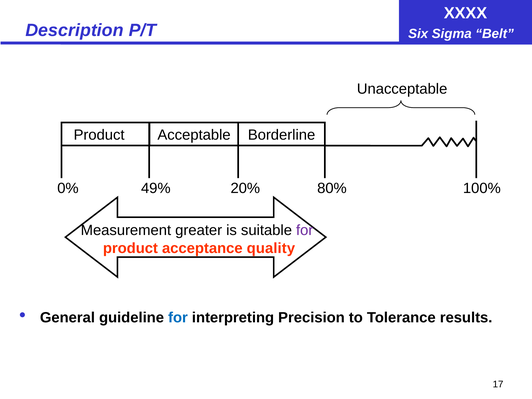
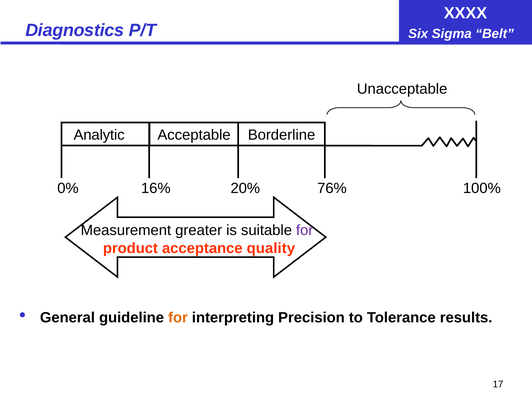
Description: Description -> Diagnostics (75, 30)
Product: Product -> Analytic (99, 135)
49%: 49% -> 16% (156, 188)
80%: 80% -> 76% (332, 188)
for colour: blue -> orange (178, 318)
